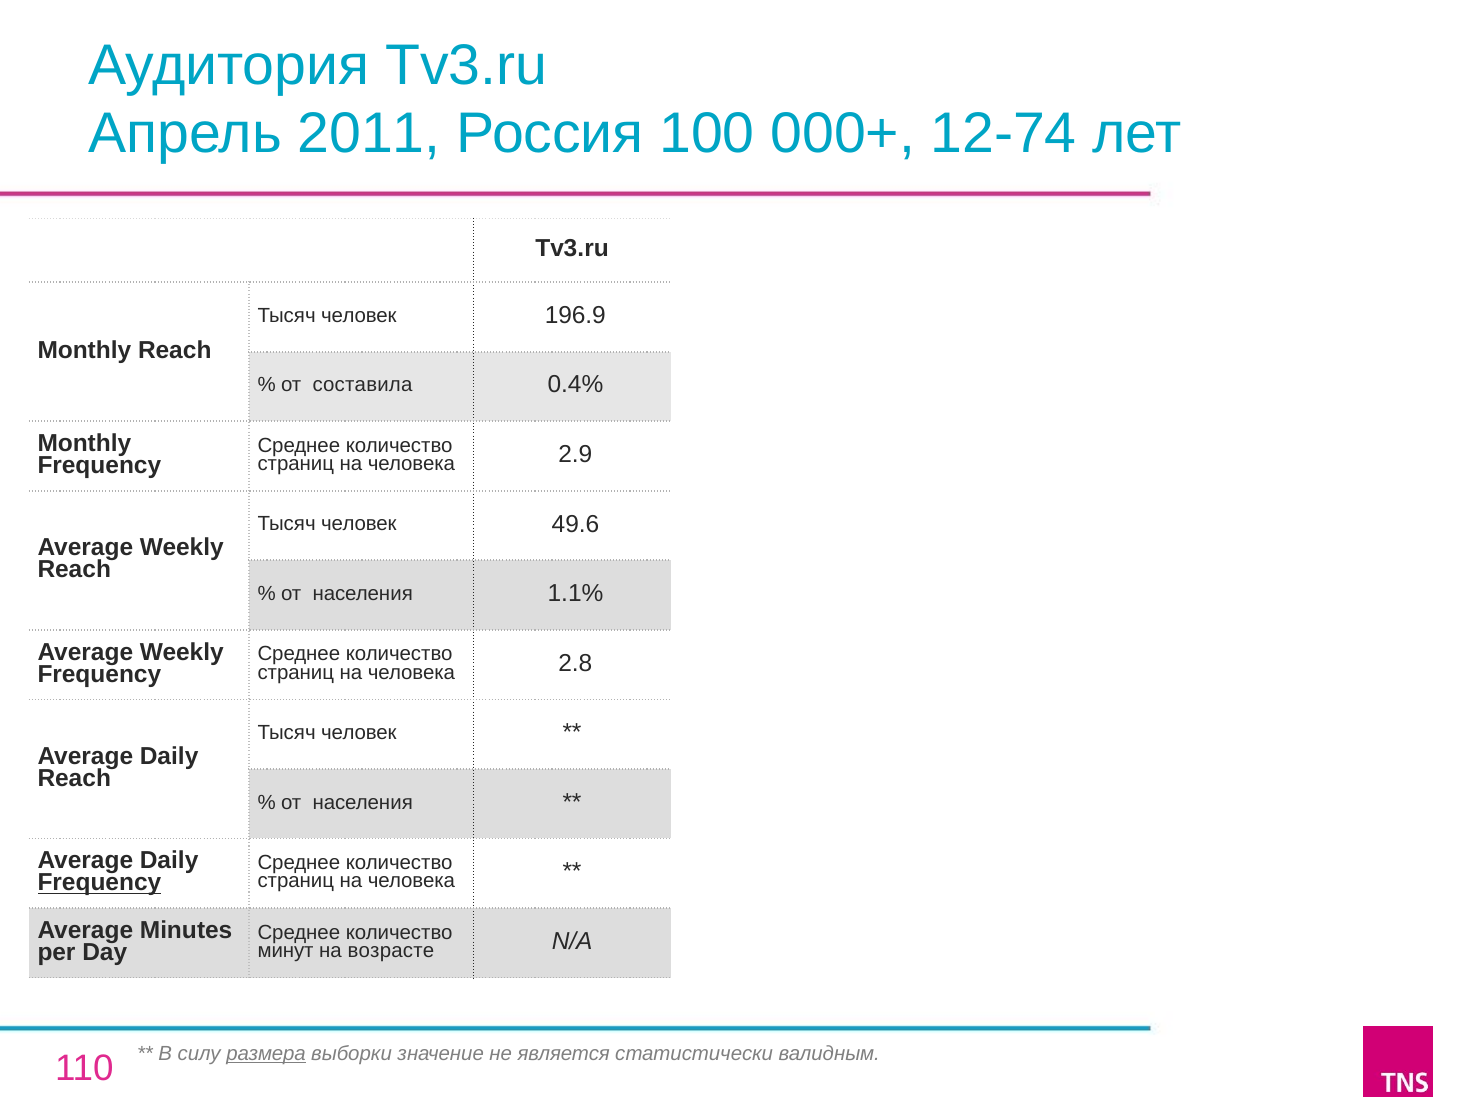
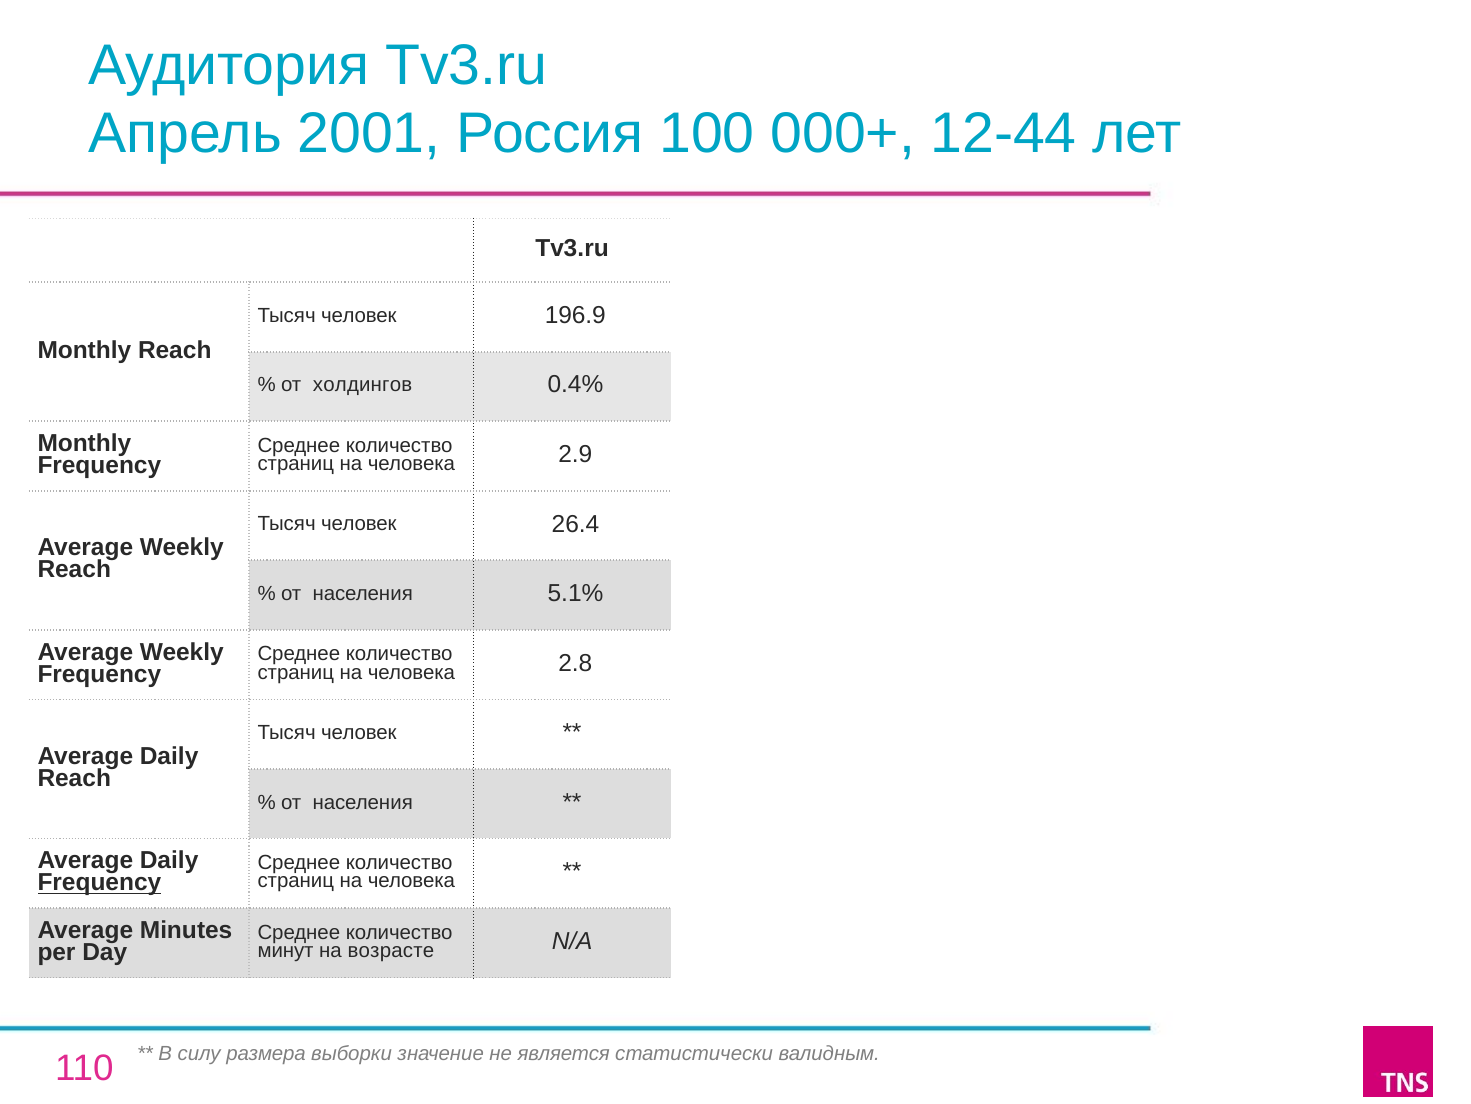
2011: 2011 -> 2001 (369, 134)
12-74: 12-74 -> 12-44 (1004, 134)
составила: составила -> холдингов (363, 385)
49.6: 49.6 -> 26.4 (575, 524)
1.1%: 1.1% -> 5.1% (576, 593)
размера underline: present -> none (266, 1053)
